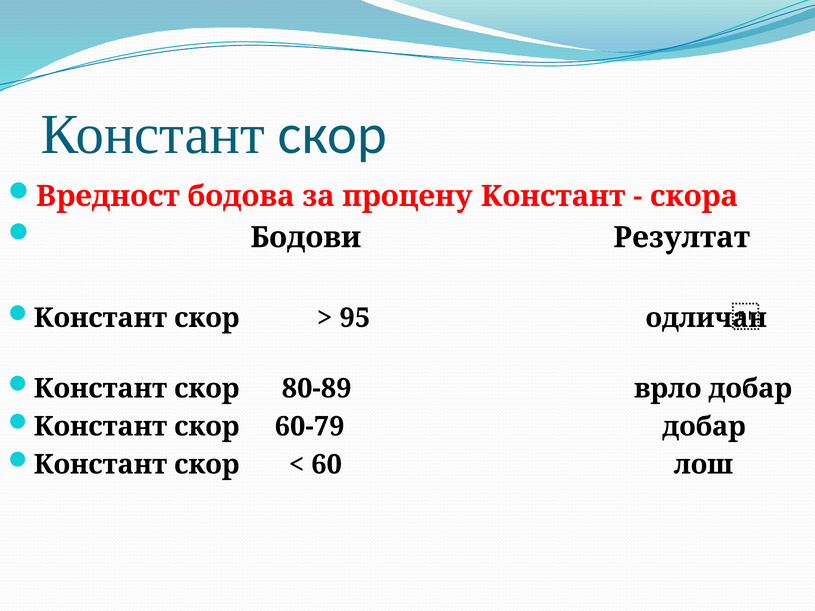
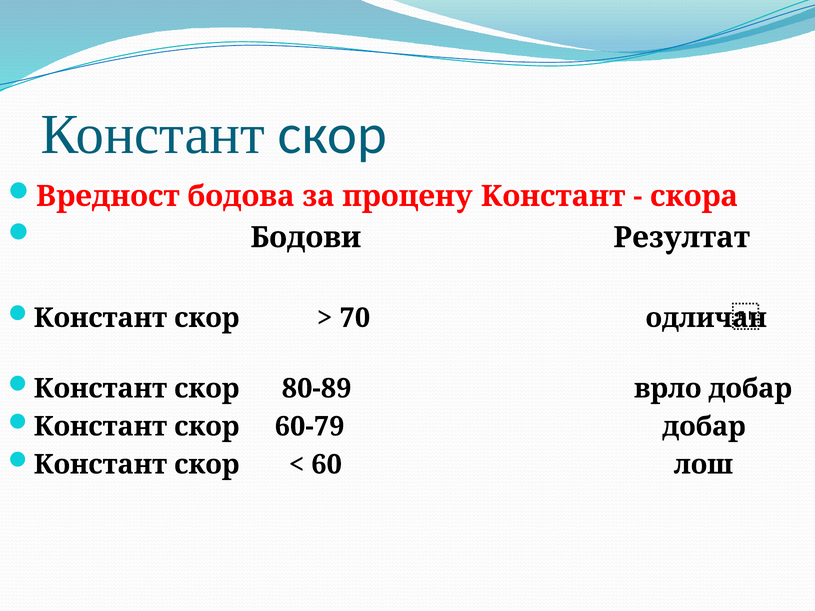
95: 95 -> 70 (355, 318)
